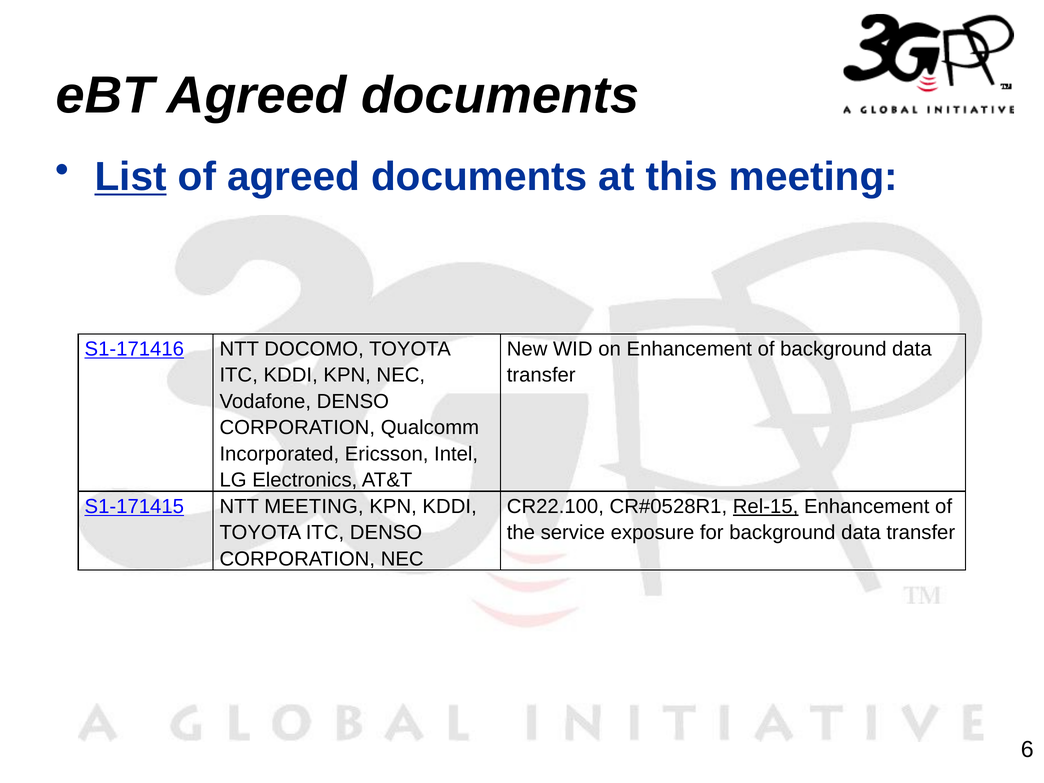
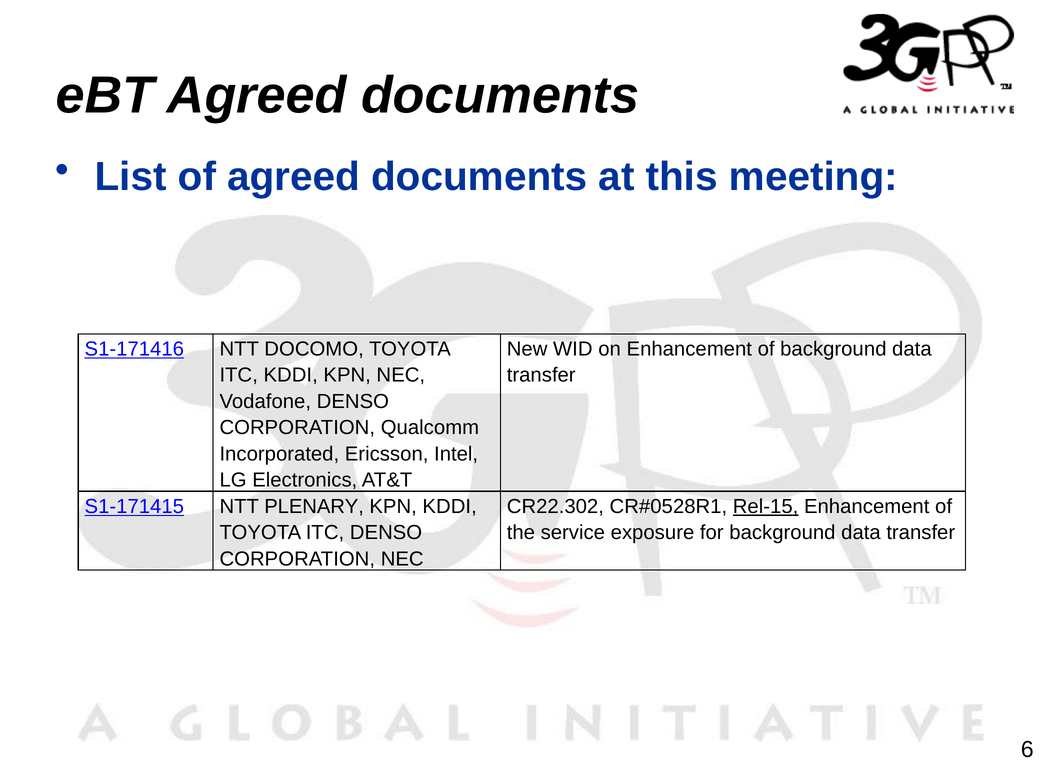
List underline: present -> none (131, 177)
NTT MEETING: MEETING -> PLENARY (314, 506)
CR22.100: CR22.100 -> CR22.302 (555, 506)
